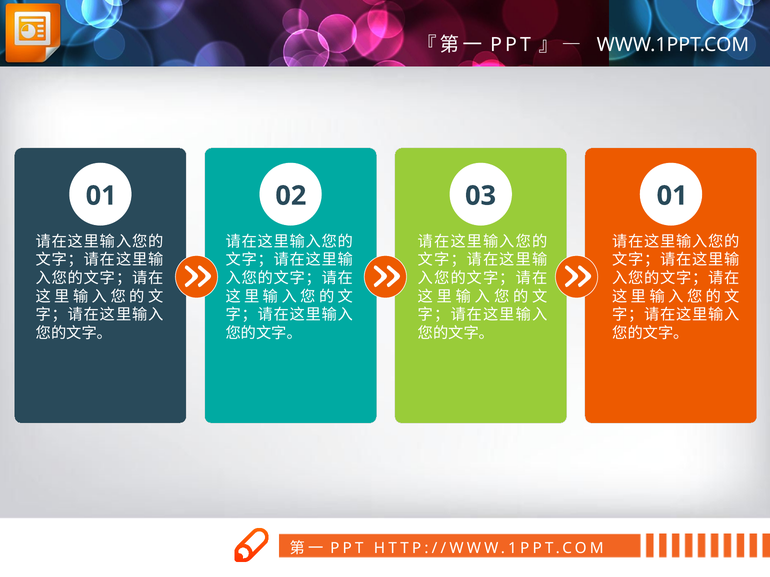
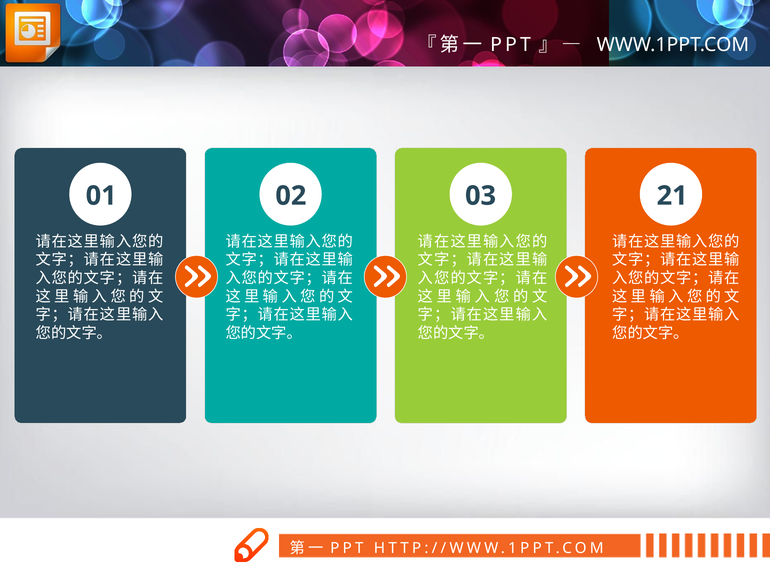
03 01: 01 -> 21 (672, 196)
